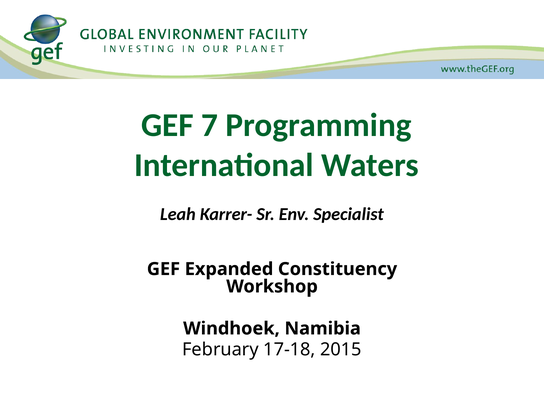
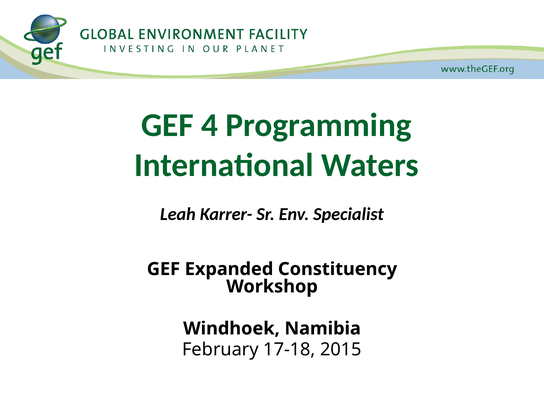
7: 7 -> 4 (210, 125)
